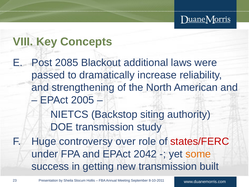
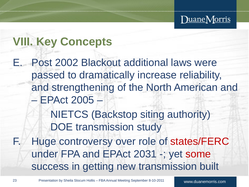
2085: 2085 -> 2002 (67, 63)
2042: 2042 -> 2031 (145, 154)
some colour: orange -> red (198, 154)
